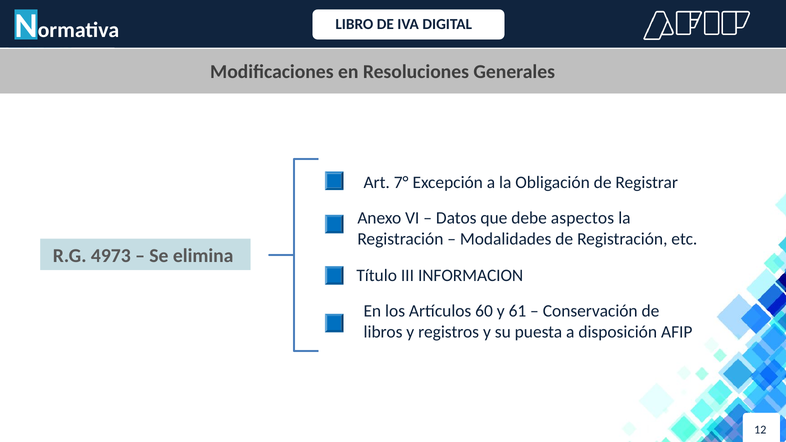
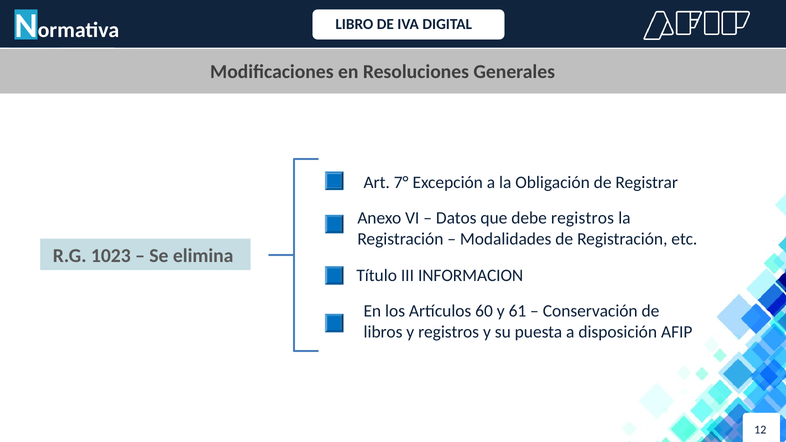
debe aspectos: aspectos -> registros (582, 218)
4973: 4973 -> 1023 (111, 256)
